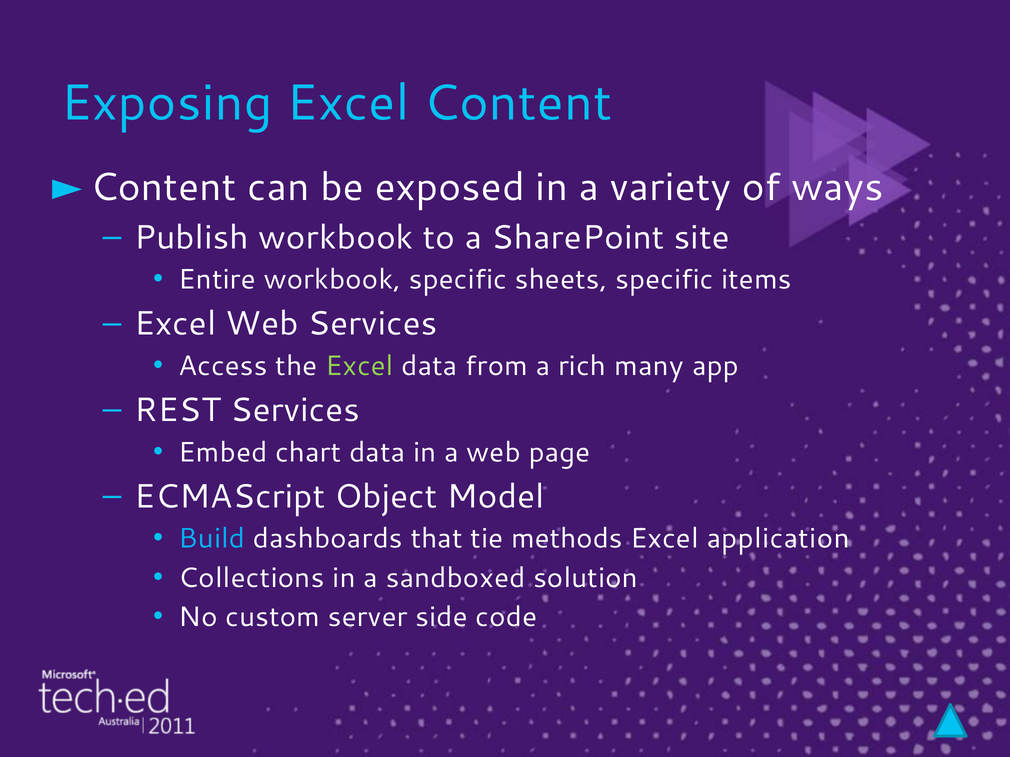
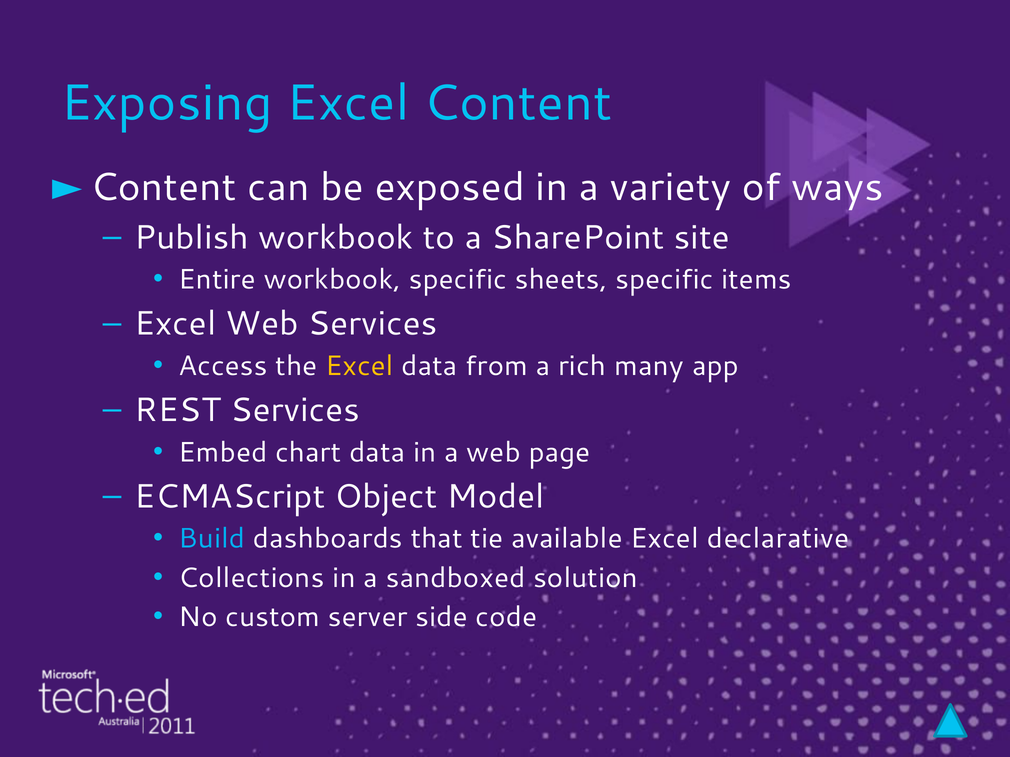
Excel colour: light green -> yellow (359, 366)
methods: methods -> available (567, 539)
application: application -> declarative (778, 539)
